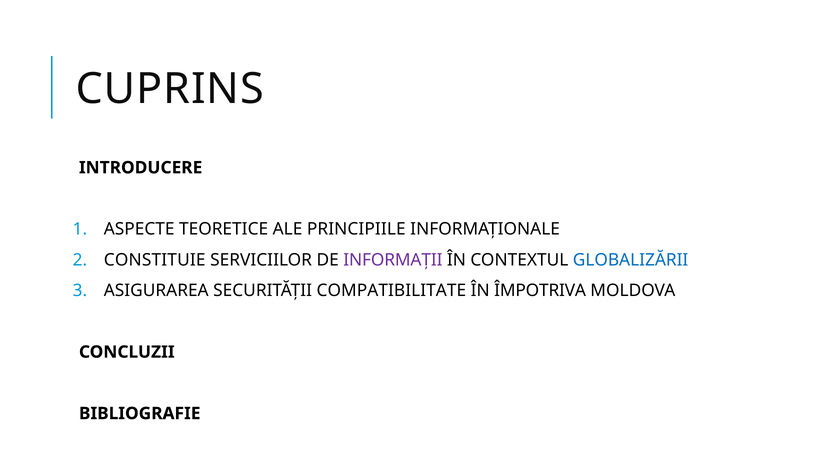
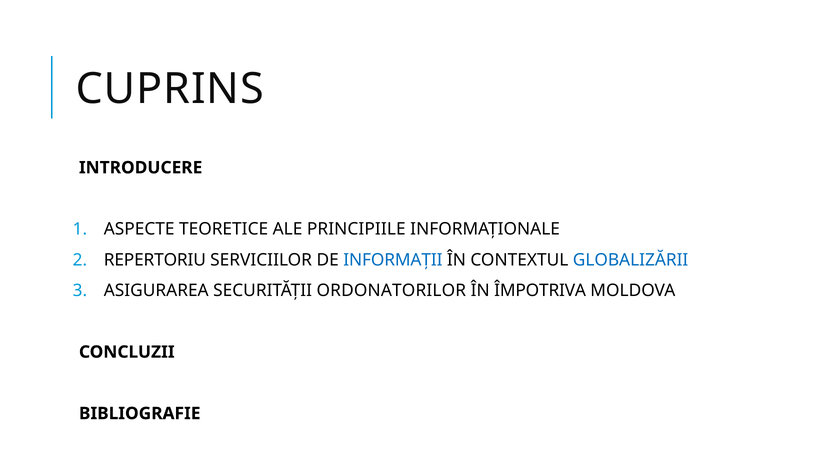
CONSTITUIE: CONSTITUIE -> REPERTORIU (155, 260)
INFORMAȚII colour: purple -> blue (393, 260)
COMPATIBILITATE: COMPATIBILITATE -> ORDONATORILOR (391, 291)
